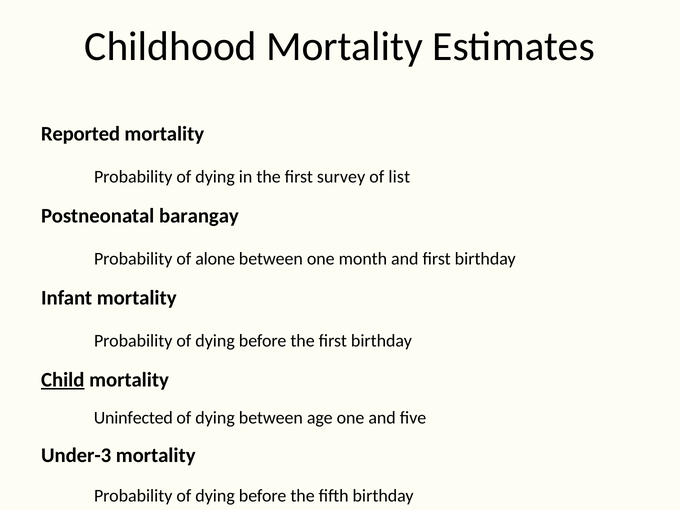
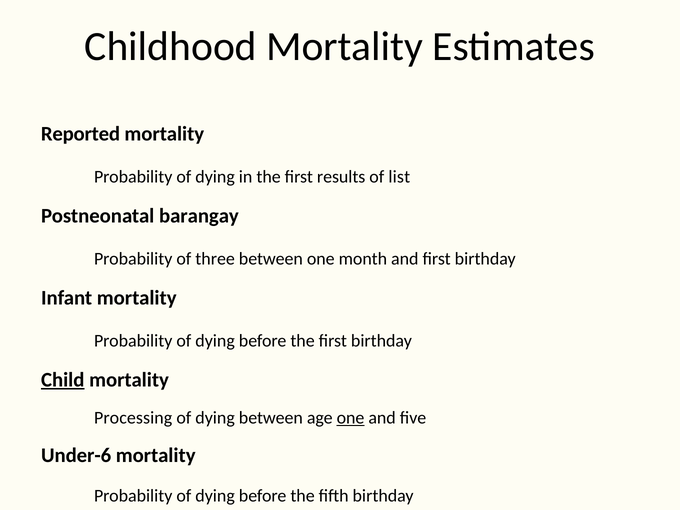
survey: survey -> results (341, 177)
alone: alone -> three (215, 259)
Uninfected: Uninfected -> Processing (133, 418)
one underline: none -> present (351, 418)
Under-3: Under-3 -> Under-6 (76, 456)
